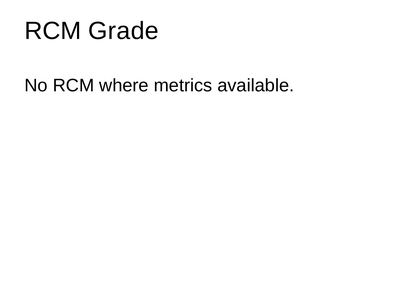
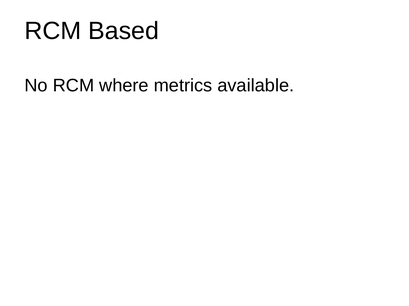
Grade: Grade -> Based (124, 31)
